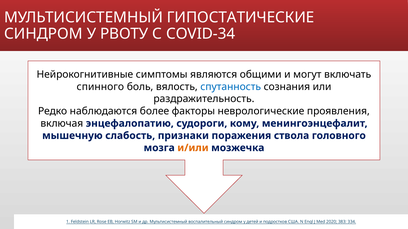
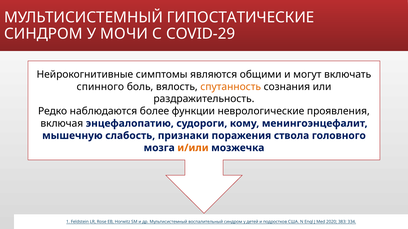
РВОТУ: РВОТУ -> МОЧИ (124, 34)
COVID-34: COVID-34 -> COVID-29 (201, 34)
спутанность colour: blue -> orange (231, 87)
факторы: факторы -> функции (193, 111)
